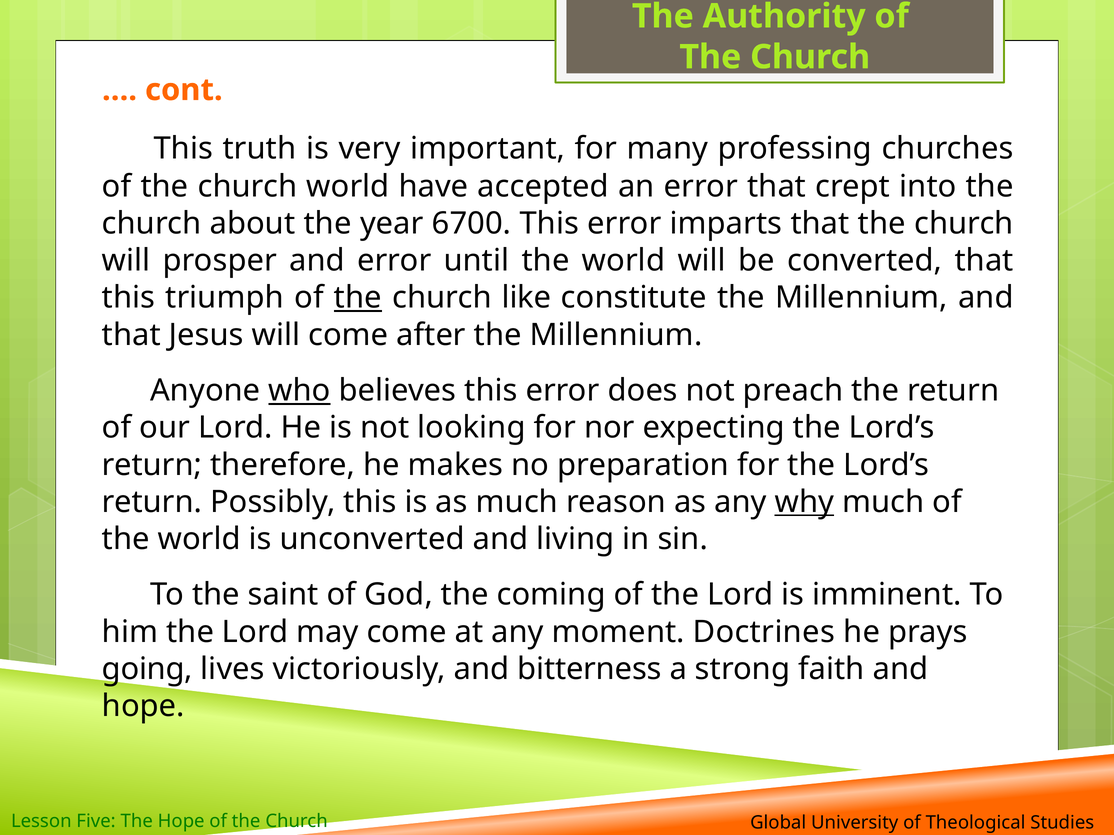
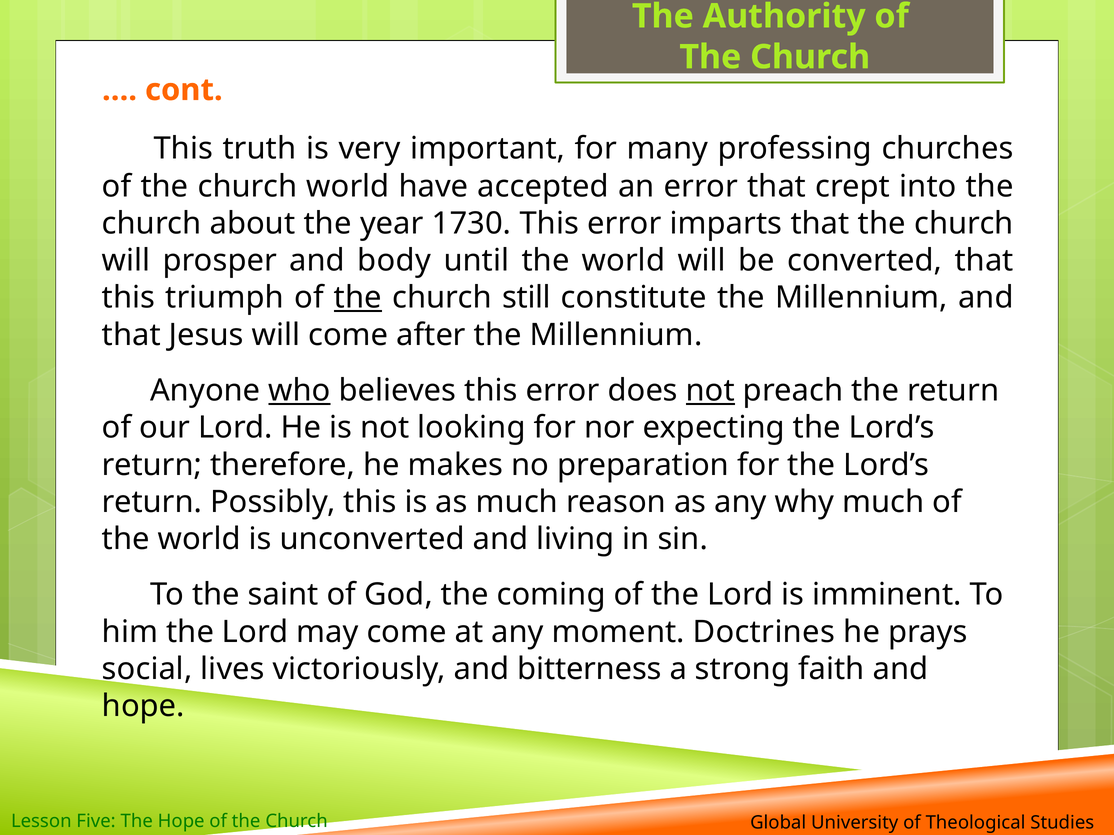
6700: 6700 -> 1730 (472, 224)
and error: error -> body (394, 261)
like: like -> still (526, 298)
not underline: none -> present (710, 391)
why underline: present -> none (804, 502)
going: going -> social (147, 669)
